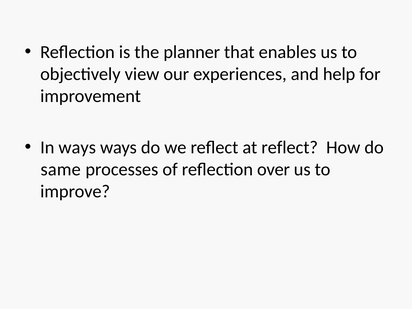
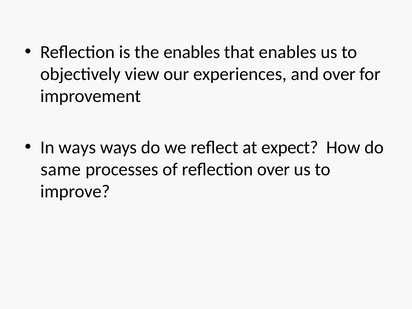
the planner: planner -> enables (192, 52)
and help: help -> over (339, 74)
at reflect: reflect -> expect (290, 147)
